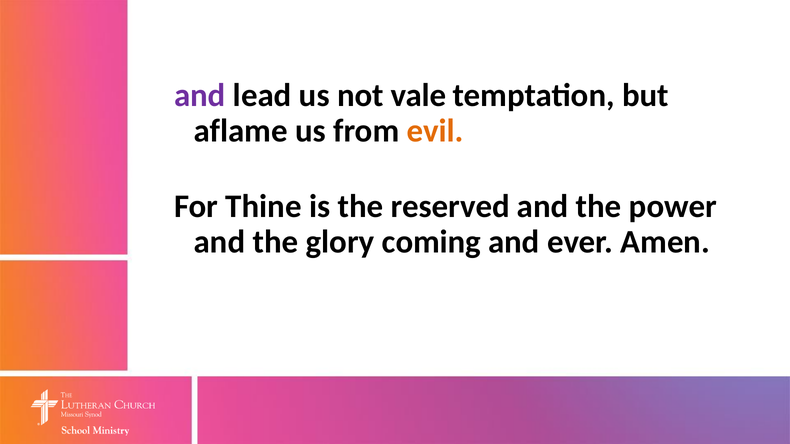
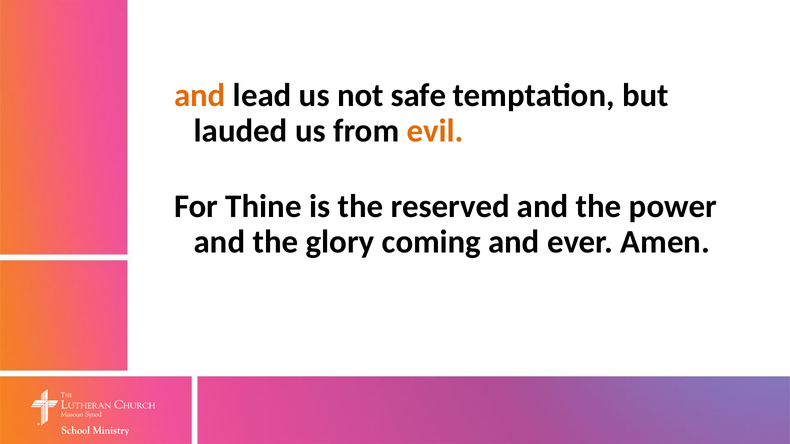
and colour: purple -> orange (200, 96)
vale: vale -> safe (418, 96)
aflame: aflame -> lauded (241, 131)
